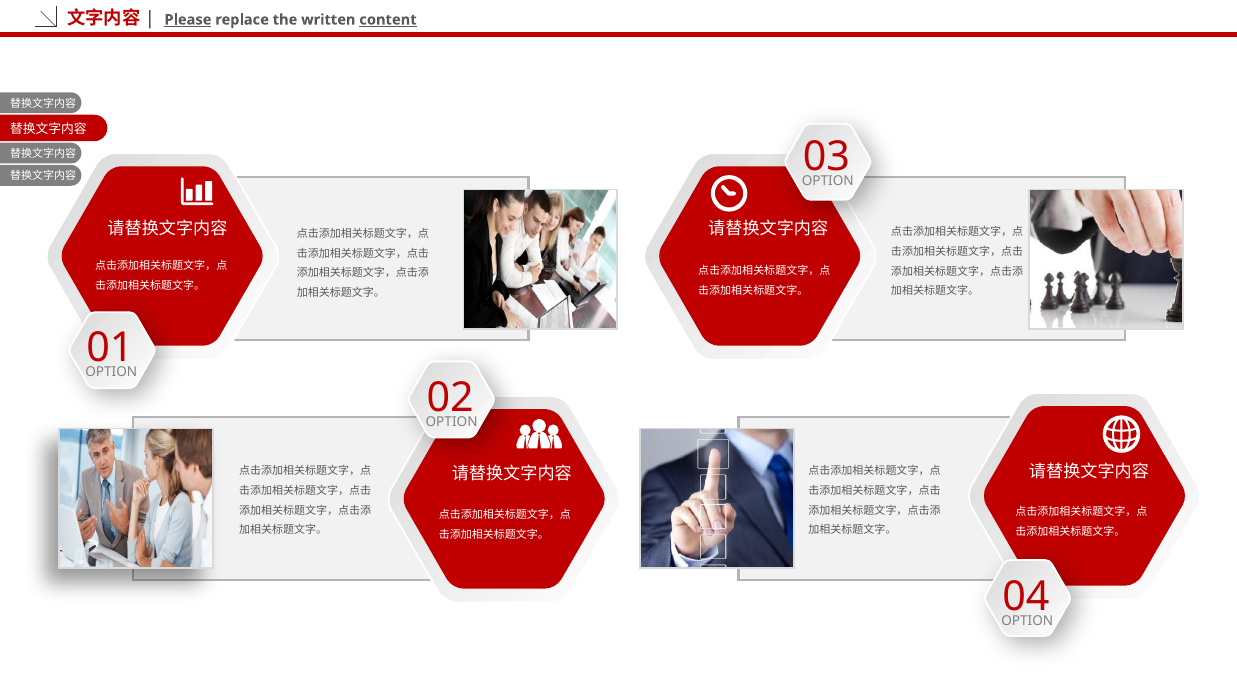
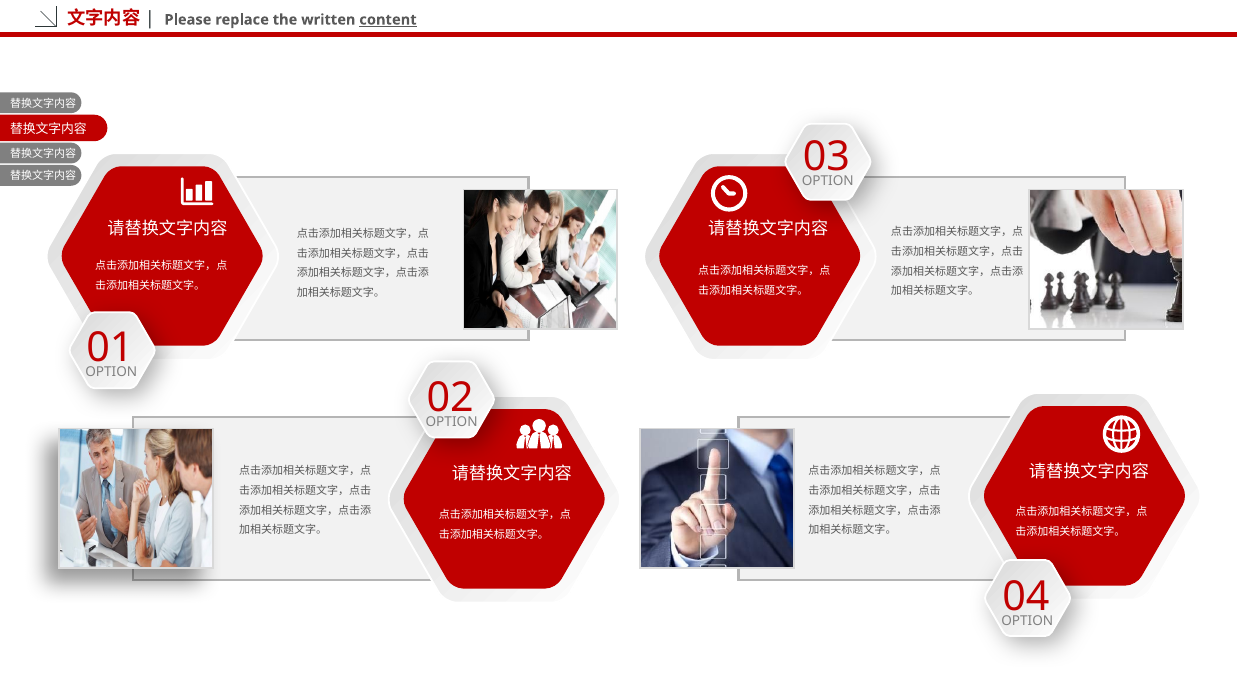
Please underline: present -> none (188, 20)
